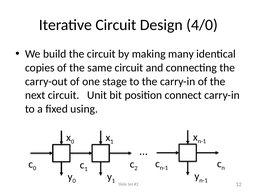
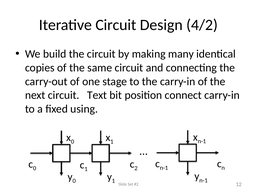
4/0: 4/0 -> 4/2 (202, 25)
Unit: Unit -> Text (97, 95)
